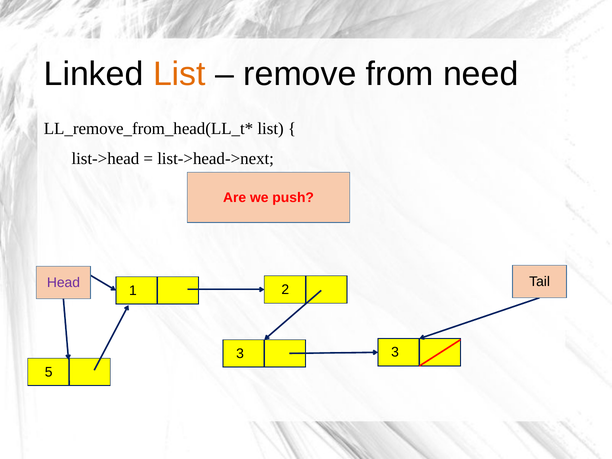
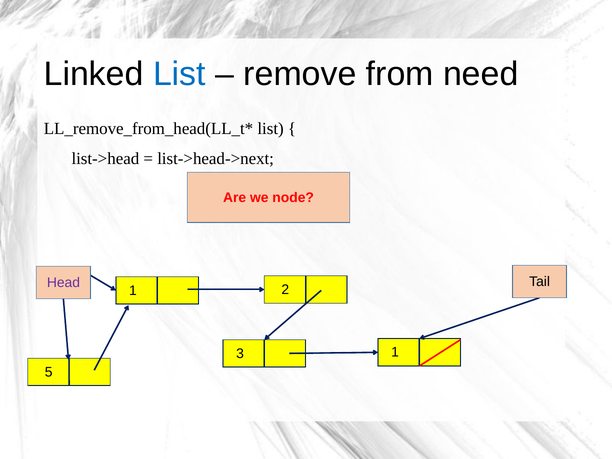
List colour: orange -> blue (179, 74)
push: push -> node (293, 197)
3 3: 3 -> 1 (395, 352)
